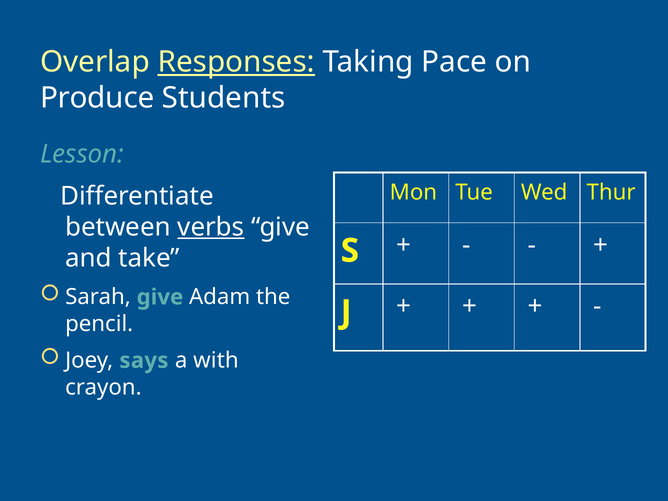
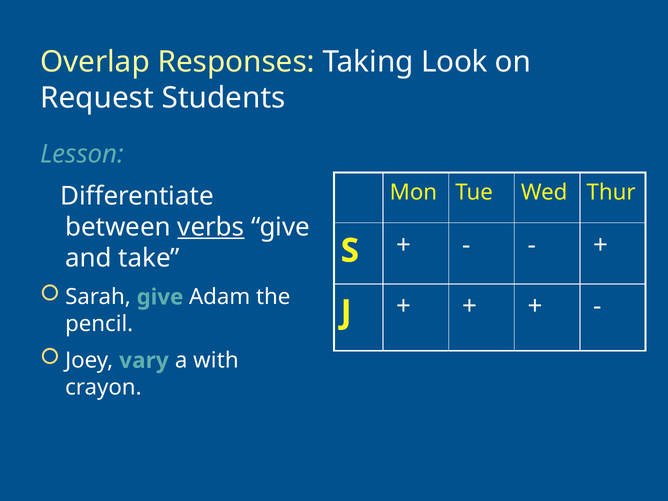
Responses underline: present -> none (236, 62)
Pace: Pace -> Look (454, 62)
Produce: Produce -> Request (97, 98)
says: says -> vary (144, 361)
